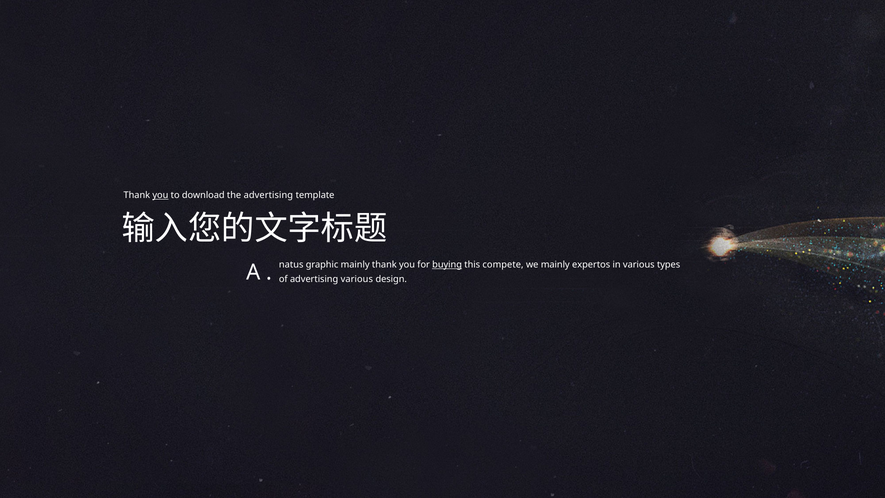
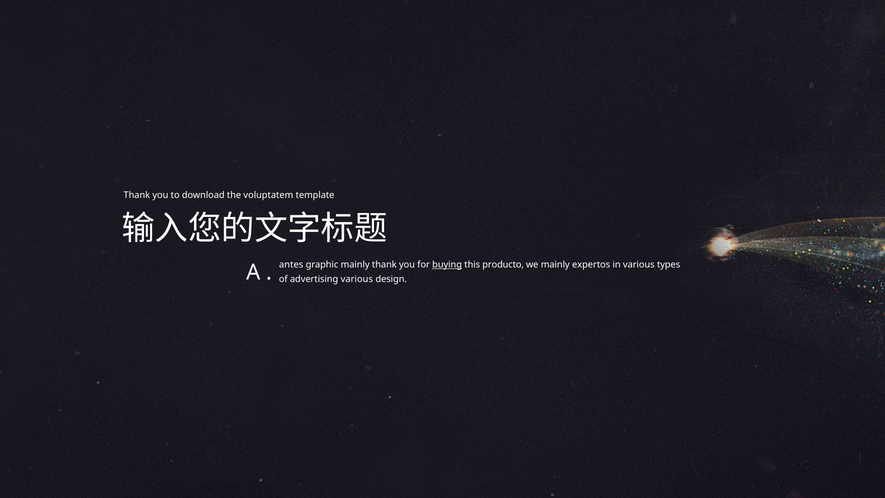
you underline: present -> none (160, 195)
the advertising: advertising -> voluptatem (268, 195)
natus: natus -> antes (291, 265)
compete: compete -> producto (503, 265)
